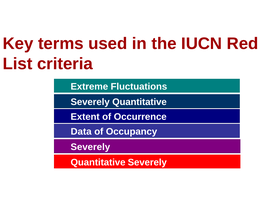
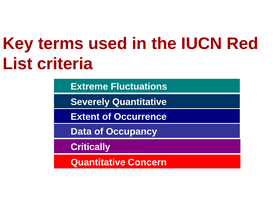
Severely: Severely -> Critically (90, 147)
Quantitative Severely: Severely -> Concern (147, 163)
